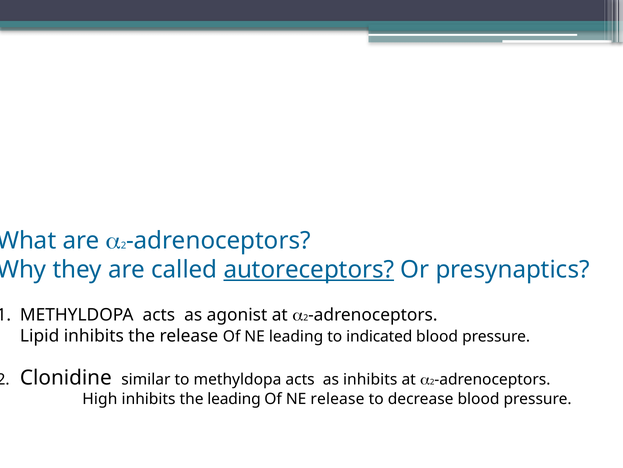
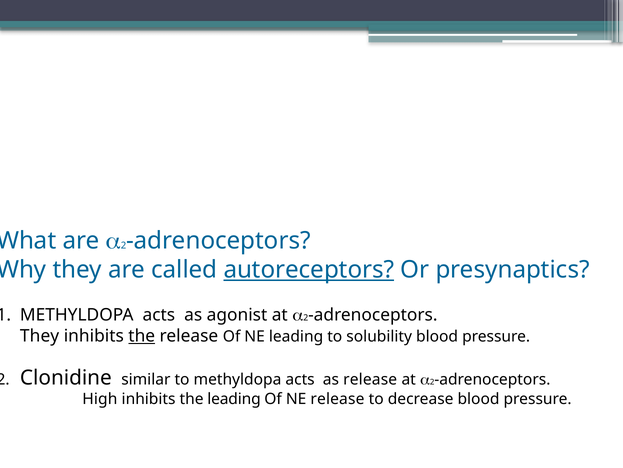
Lipid: Lipid -> They (40, 335)
the underline: none -> present (142, 335)
indicated: indicated -> solubility (379, 336)
as inhibits: inhibits -> release (370, 379)
